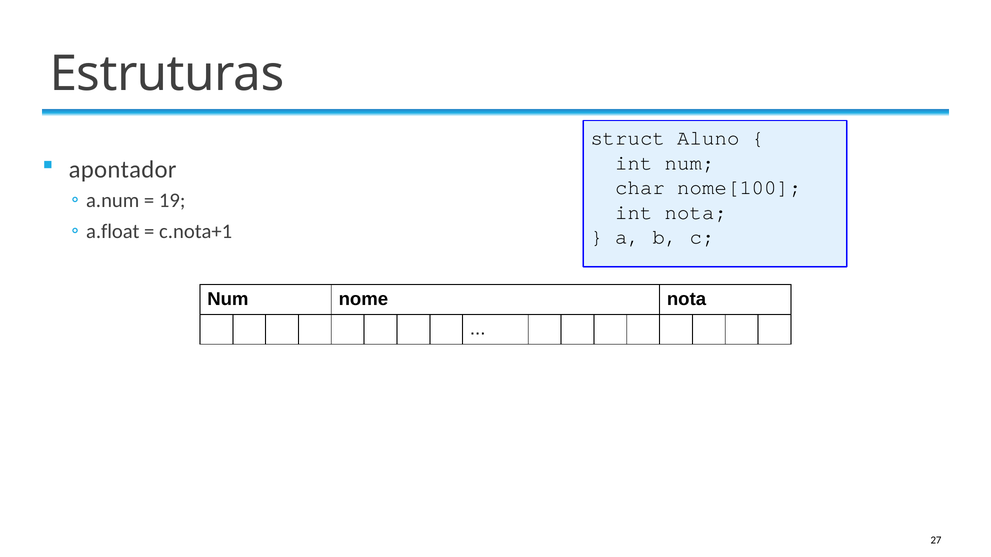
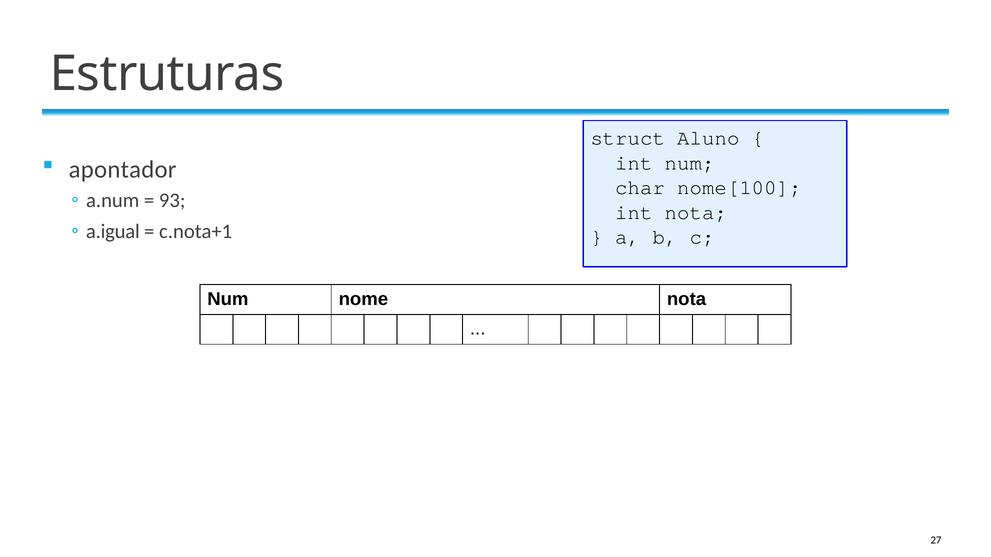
19: 19 -> 93 (172, 201)
a.float: a.float -> a.igual (113, 232)
